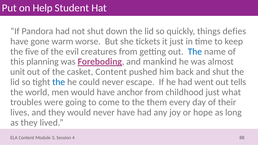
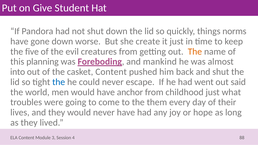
Help: Help -> Give (43, 8)
defies: defies -> norms (234, 31)
gone warm: warm -> down (62, 41)
tickets: tickets -> create (148, 41)
The colour: blue -> orange (195, 52)
unit: unit -> into (18, 72)
tells: tells -> said (238, 82)
